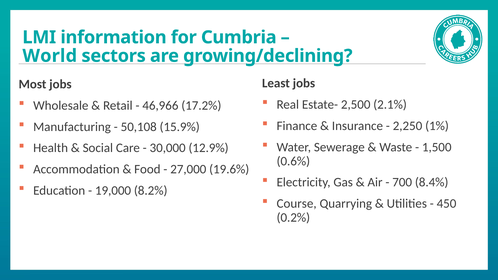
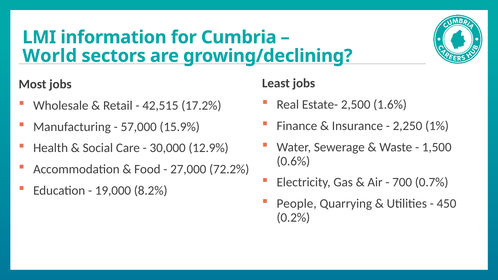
2.1%: 2.1% -> 1.6% (390, 105)
46,966: 46,966 -> 42,515 (160, 106)
50,108: 50,108 -> 57,000 (139, 127)
19.6%: 19.6% -> 72.2% (229, 169)
8.4%: 8.4% -> 0.7% (432, 182)
Course: Course -> People (297, 204)
